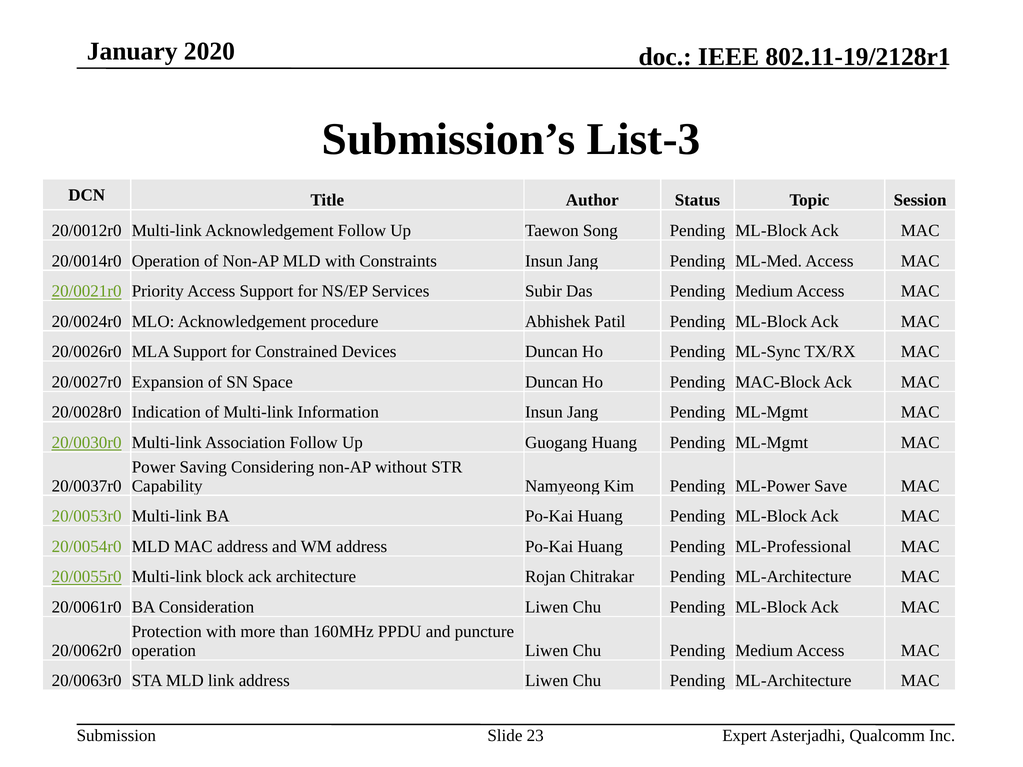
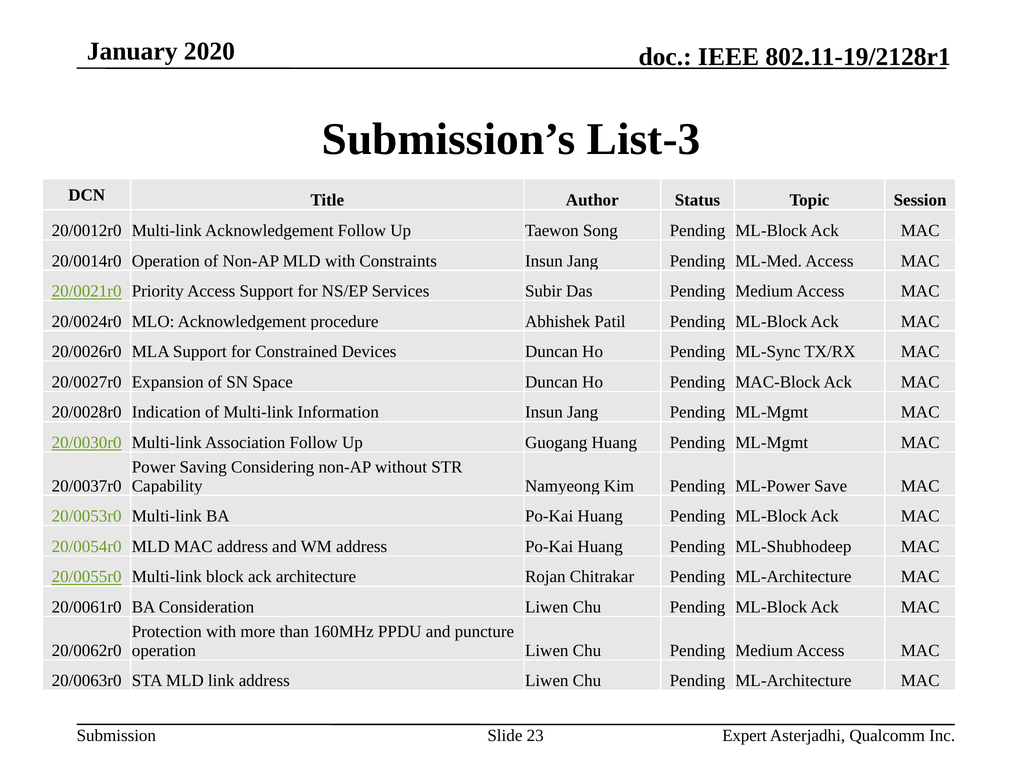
ML-Professional: ML-Professional -> ML-Shubhodeep (793, 547)
